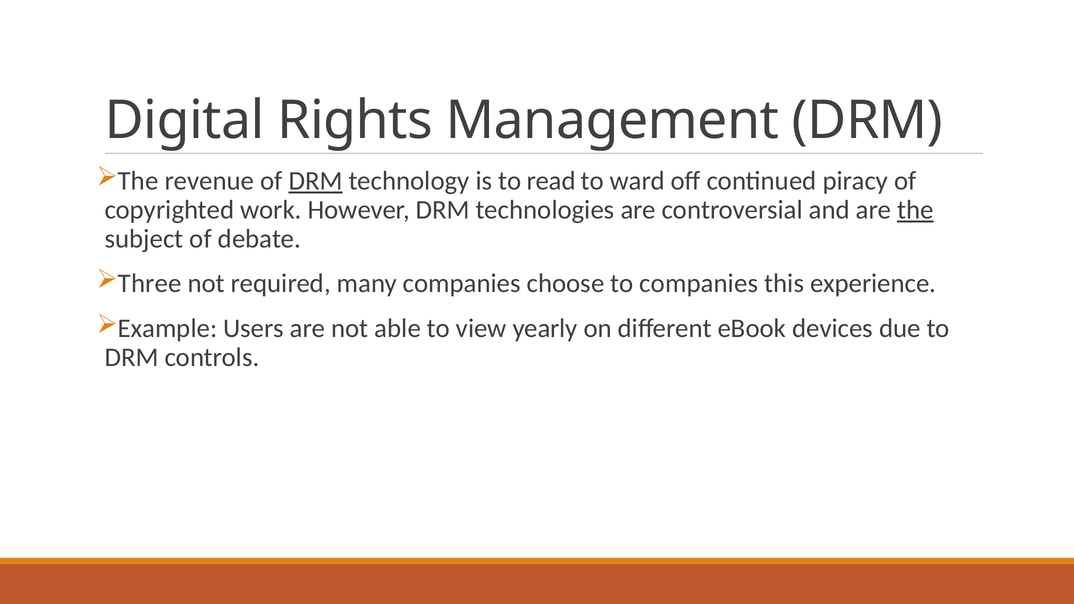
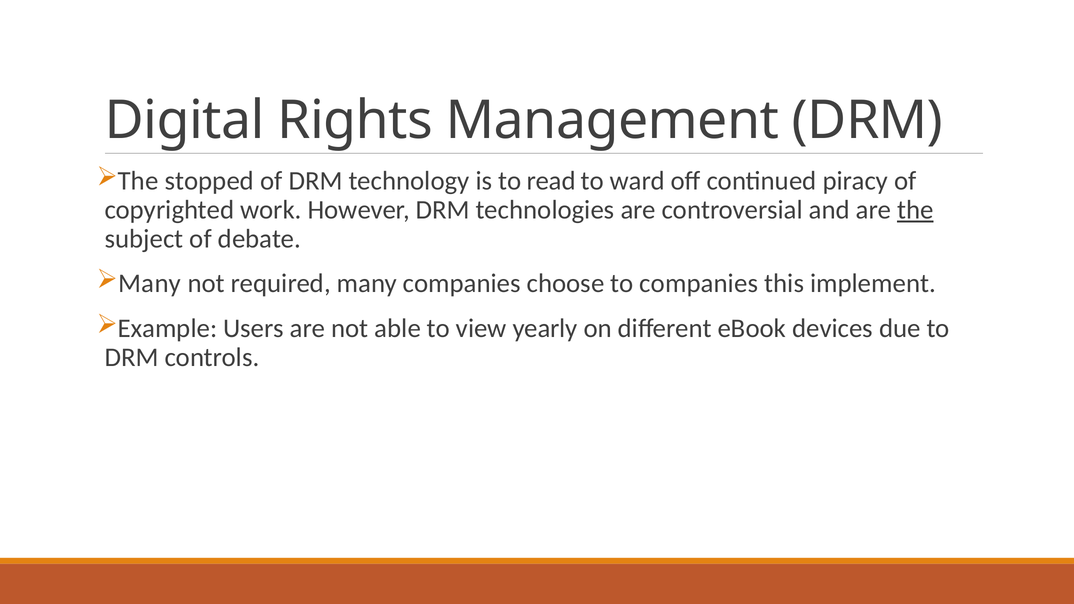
revenue: revenue -> stopped (209, 181)
DRM underline: present -> none (316, 181)
Three: Three -> Many (150, 284)
experience: experience -> implement (873, 284)
